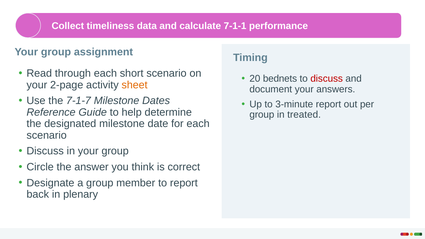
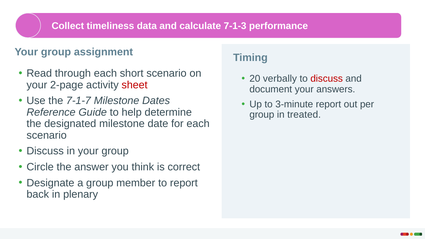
7-1-1: 7-1-1 -> 7-1-3 (235, 26)
bednets: bednets -> verbally (280, 79)
sheet colour: orange -> red (135, 85)
